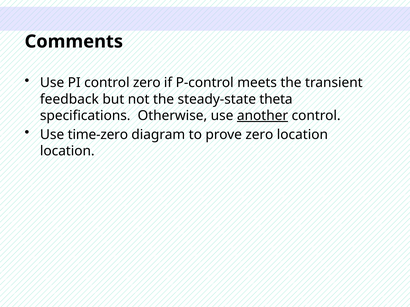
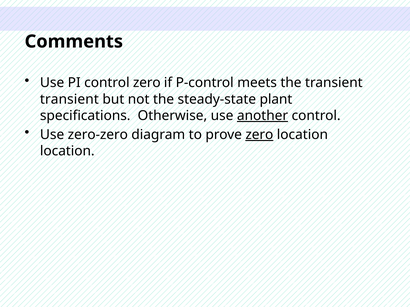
feedback: feedback -> transient (69, 99)
theta: theta -> plant (276, 99)
time-zero: time-zero -> zero-zero (98, 135)
zero underline: none -> present (259, 135)
